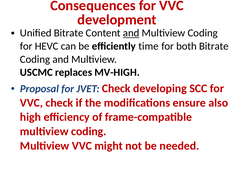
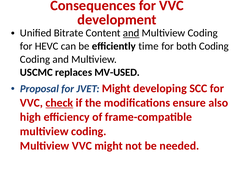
both Bitrate: Bitrate -> Coding (214, 46)
MV-HIGH: MV-HIGH -> MV-USED (117, 72)
JVET Check: Check -> Might (116, 88)
check underline: none -> present (59, 103)
